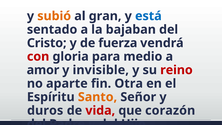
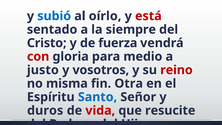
subió colour: orange -> blue (54, 16)
gran: gran -> oírlo (105, 16)
está colour: blue -> red (148, 16)
bajaban: bajaban -> siempre (131, 29)
amor: amor -> justo (43, 70)
invisible: invisible -> vosotros (101, 70)
aparte: aparte -> misma (67, 83)
Santo colour: orange -> blue (97, 97)
corazón: corazón -> resucite (170, 110)
